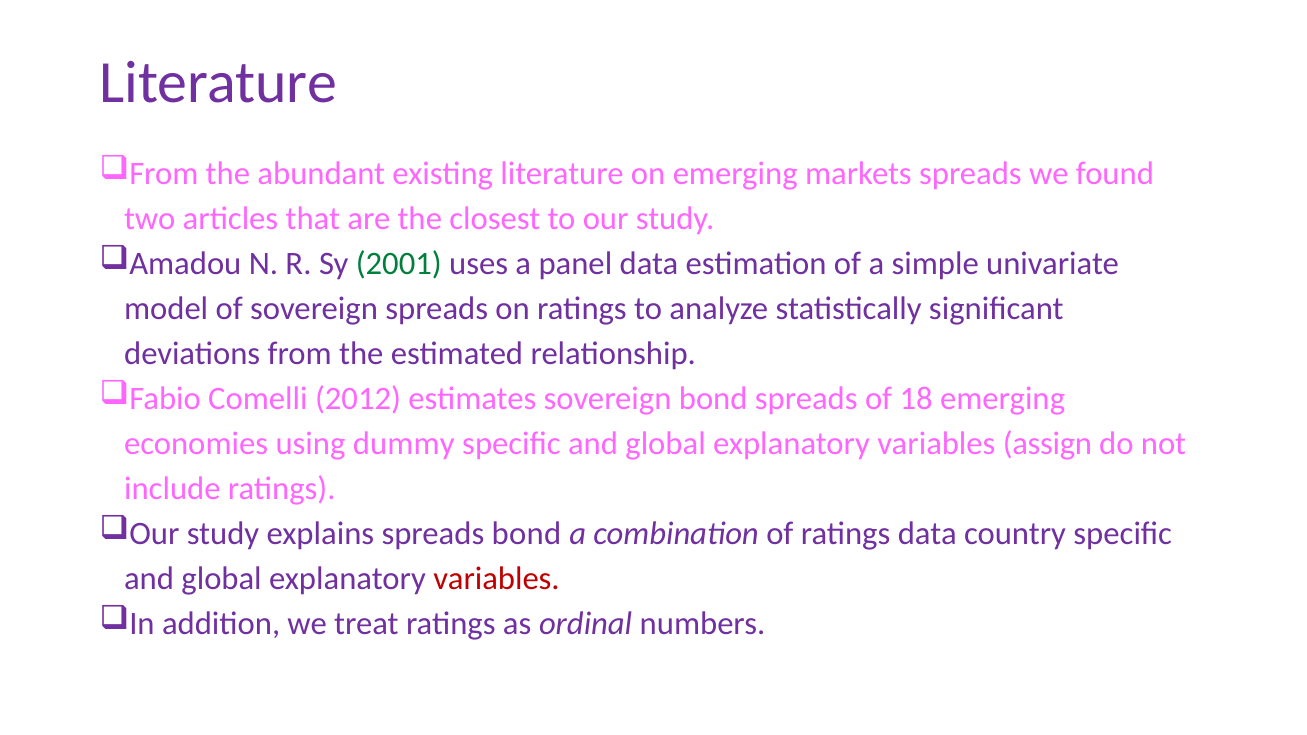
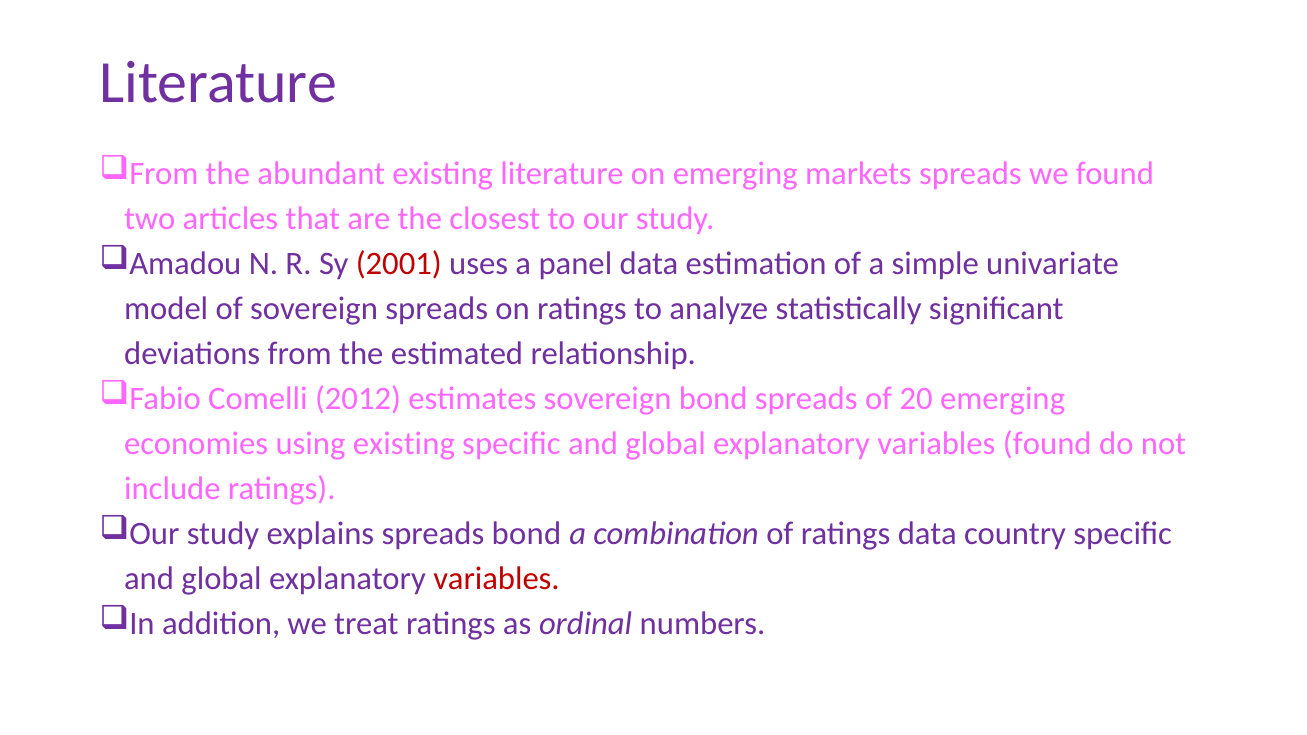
2001 colour: green -> red (399, 264)
18: 18 -> 20 (916, 399)
using dummy: dummy -> existing (404, 444)
variables assign: assign -> found (1047, 444)
